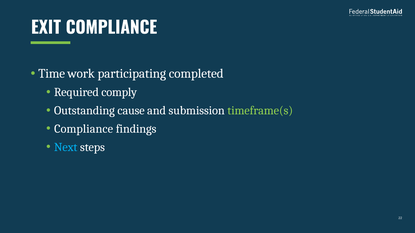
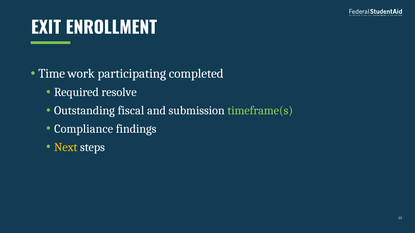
EXIT COMPLIANCE: COMPLIANCE -> ENROLLMENT (111, 28)
comply: comply -> resolve (119, 92)
cause: cause -> fiscal (131, 111)
Next colour: light blue -> yellow (66, 147)
